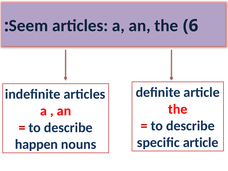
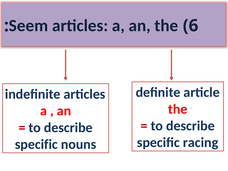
specific article: article -> racing (201, 142)
happen: happen -> specific (36, 144)
